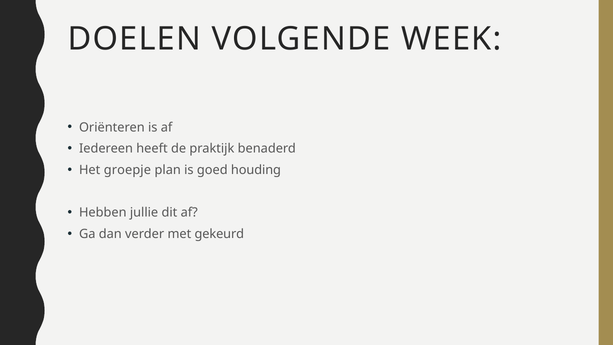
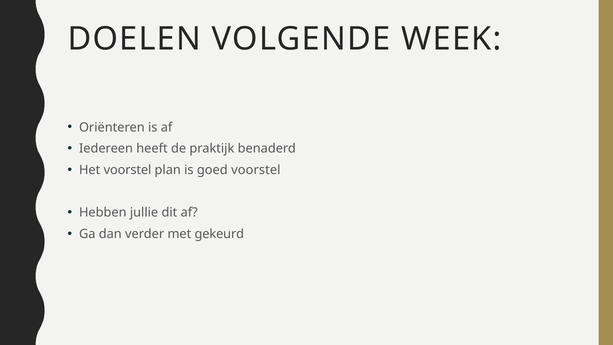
Het groepje: groepje -> voorstel (128, 170)
goed houding: houding -> voorstel (256, 170)
